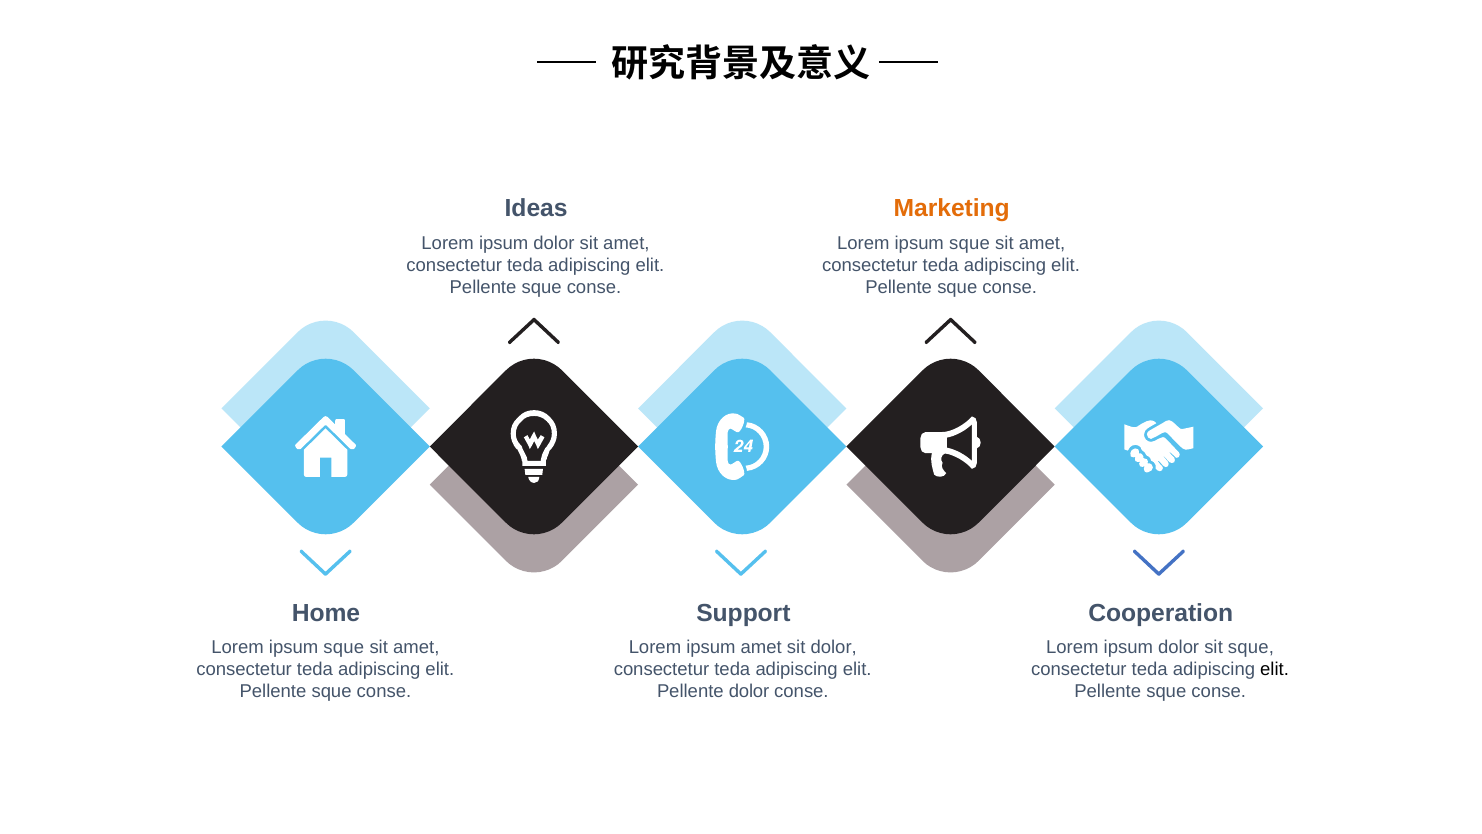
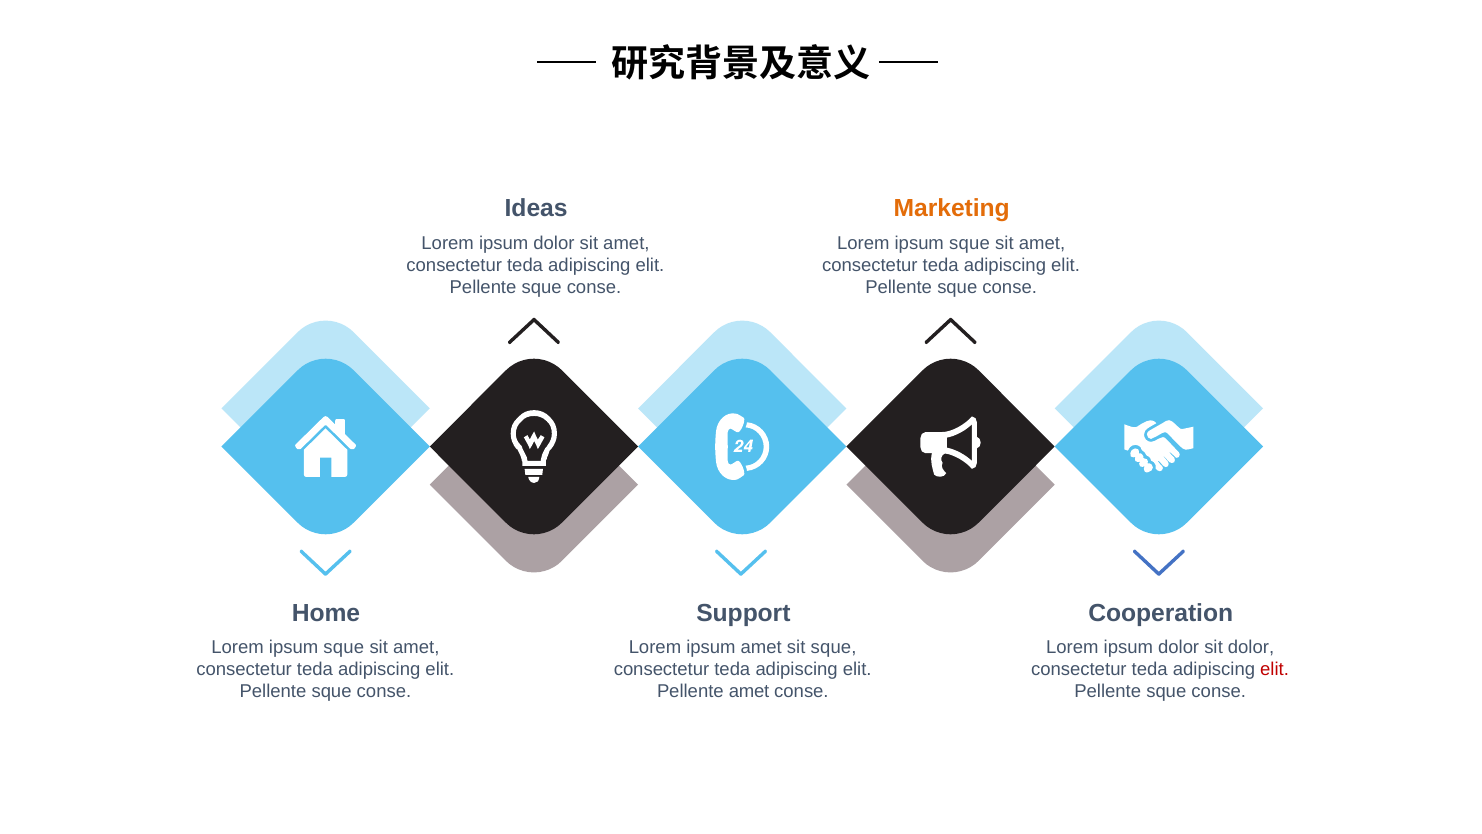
sit dolor: dolor -> sque (834, 647)
sit sque: sque -> dolor (1251, 647)
elit colour: black -> red (1275, 669)
Pellente dolor: dolor -> amet (749, 692)
